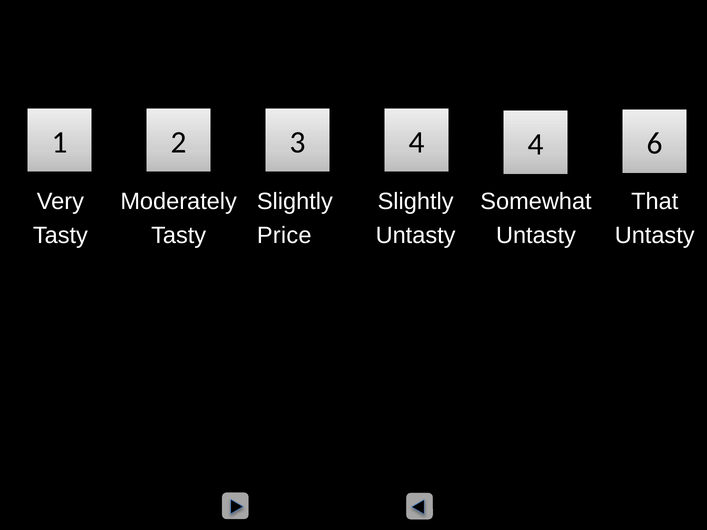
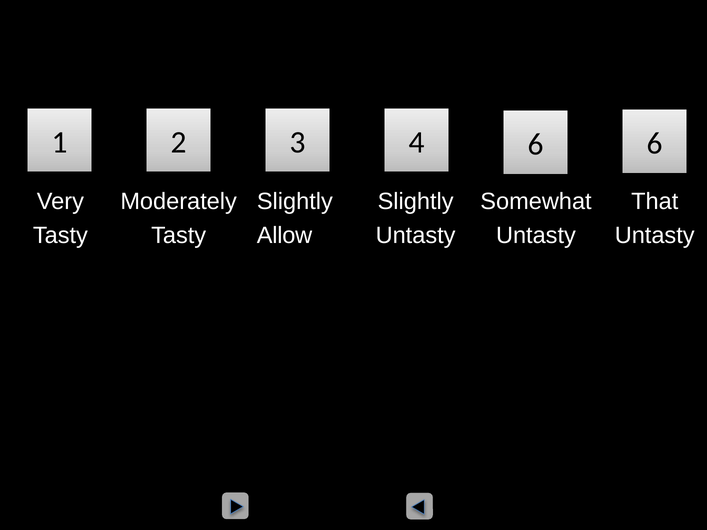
4 4: 4 -> 6 (536, 144)
Price: Price -> Allow (284, 236)
